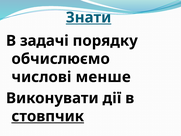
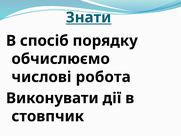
задачі: задачі -> спосіб (44, 41)
менше: менше -> робота (103, 77)
стовпчик underline: present -> none (48, 116)
